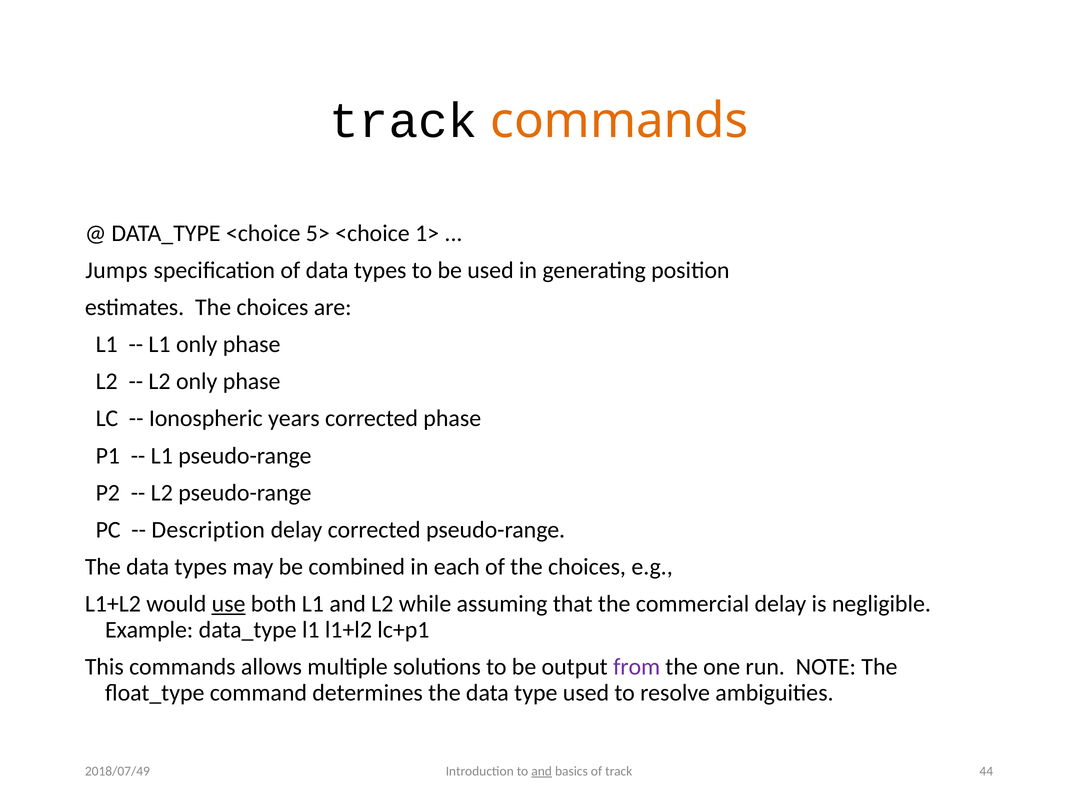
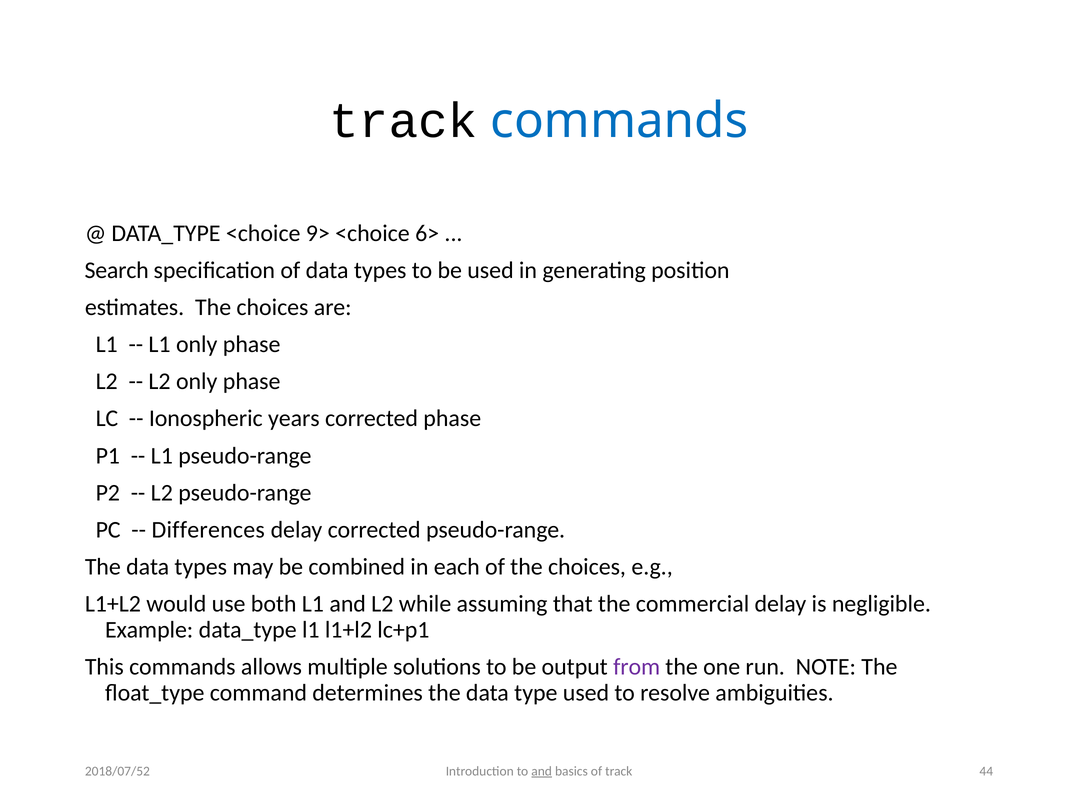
commands colour: orange -> blue (619, 121)
5>: 5> -> 9> (318, 233)
1>: 1> -> 6> (427, 233)
Jumps: Jumps -> Search (117, 270)
Description: Description -> Differences (208, 530)
use underline: present -> none (229, 604)
2018/07/49: 2018/07/49 -> 2018/07/52 (117, 772)
